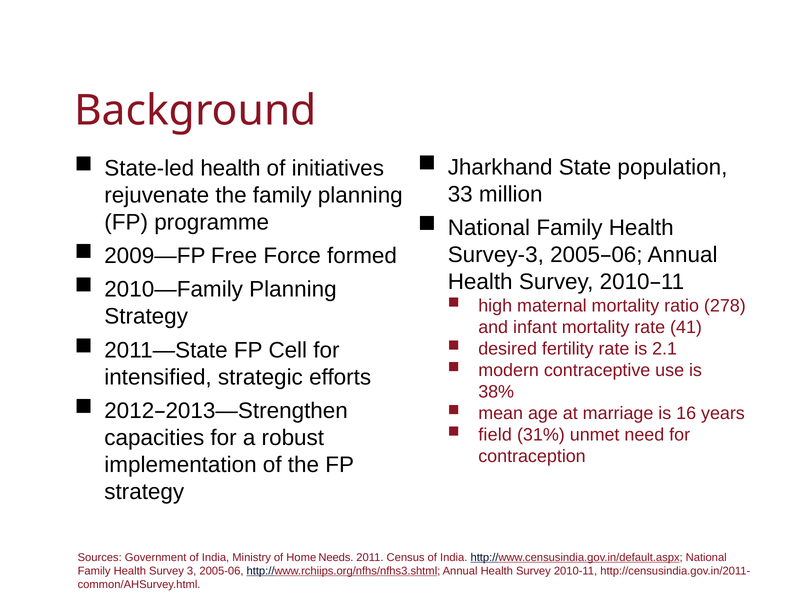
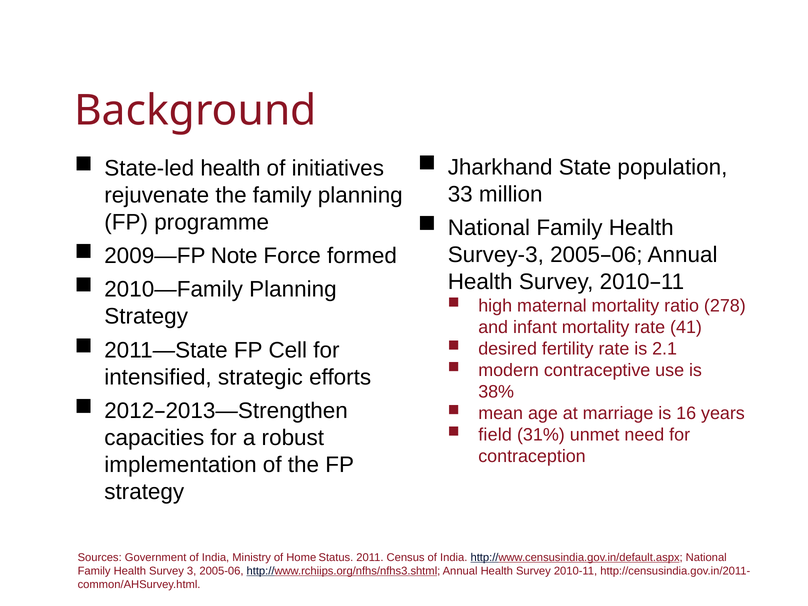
Free: Free -> Note (234, 256)
Needs: Needs -> Status (336, 558)
